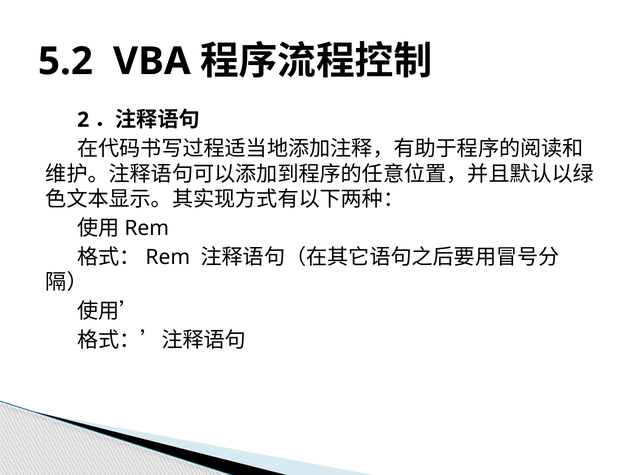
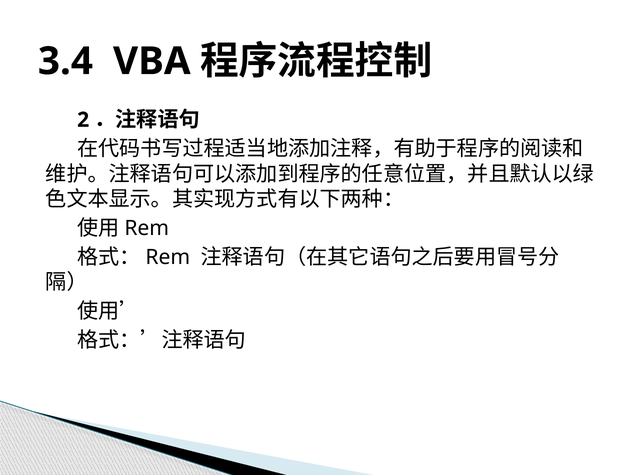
5.2: 5.2 -> 3.4 (65, 61)
